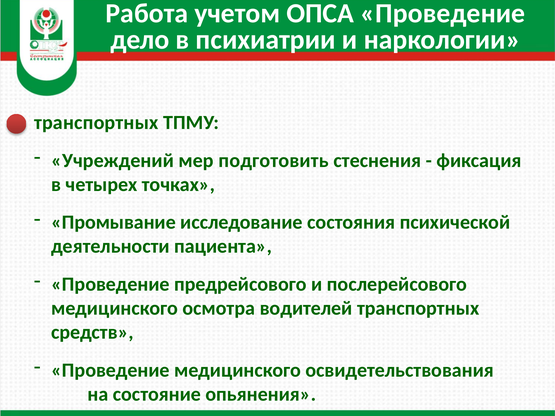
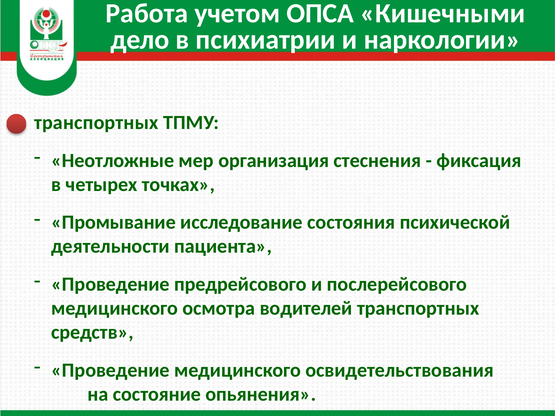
ОПСА Проведение: Проведение -> Кишечными (443, 13)
Учреждений: Учреждений -> Неотложные (113, 161)
подготовить: подготовить -> организация (274, 161)
